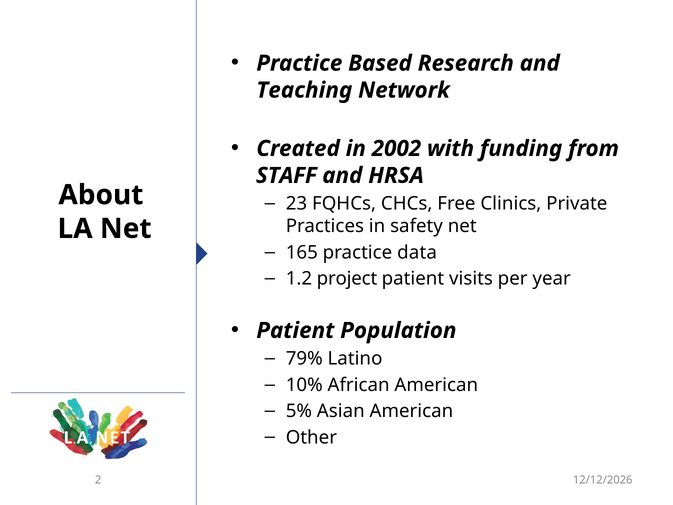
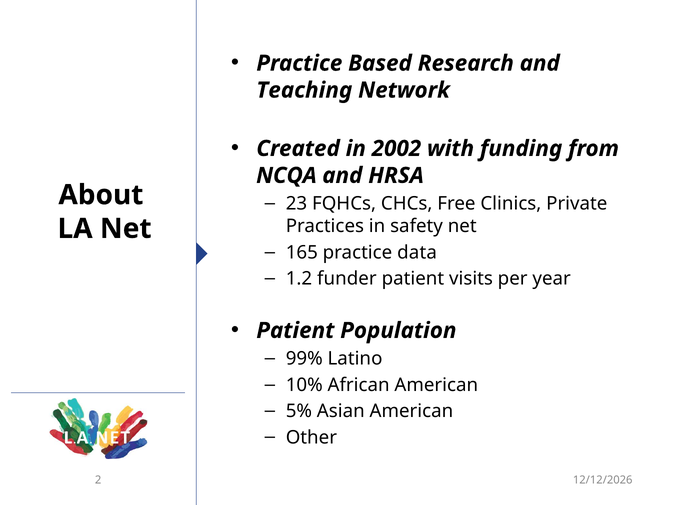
STAFF: STAFF -> NCQA (286, 175)
project: project -> funder (347, 278)
79%: 79% -> 99% (304, 359)
